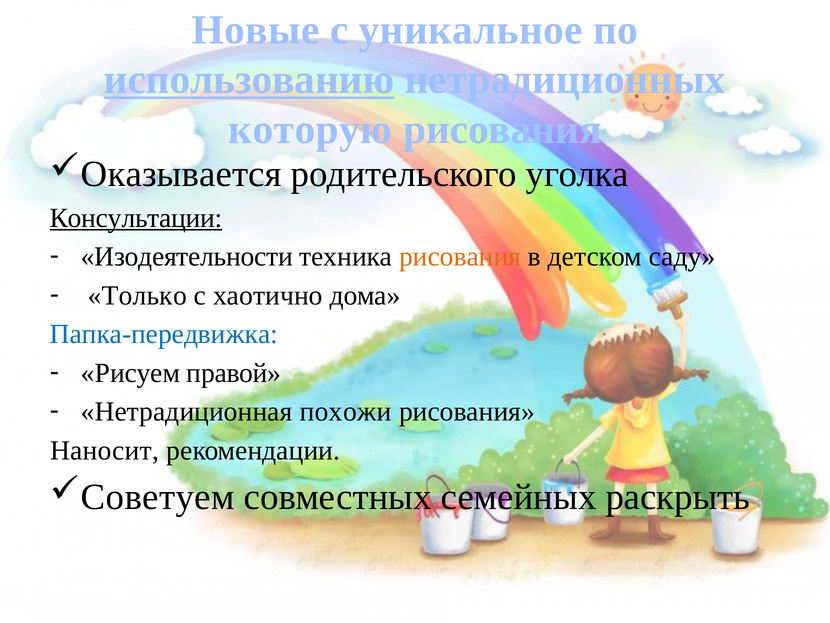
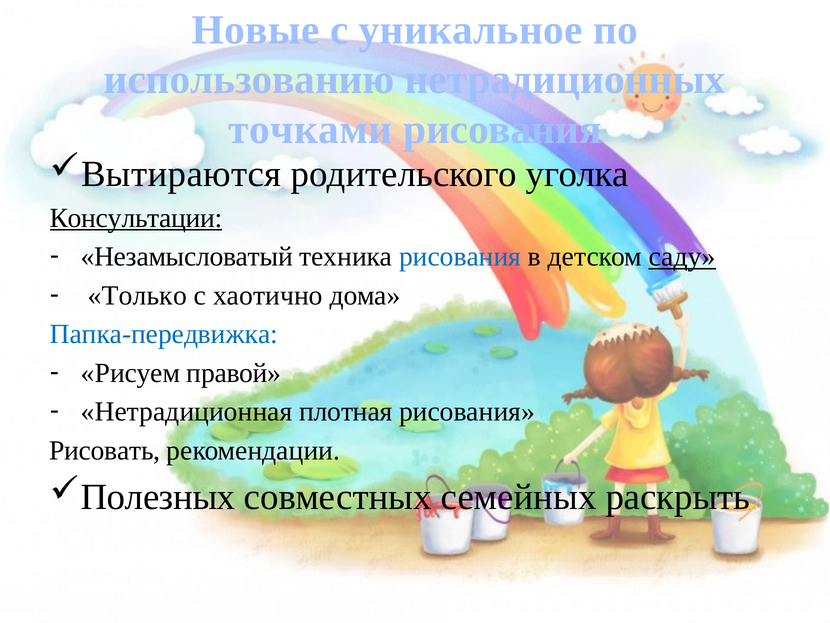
использованию underline: present -> none (249, 80)
которую: которую -> точками (310, 129)
Оказывается: Оказывается -> Вытираются (181, 174)
Изодеятельности: Изодеятельности -> Незамысловатый (187, 256)
рисования colour: orange -> blue (460, 256)
саду underline: none -> present (682, 256)
похожи: похожи -> плотная (346, 411)
Наносит: Наносит -> Рисовать (105, 450)
Советуем: Советуем -> Полезных (158, 497)
